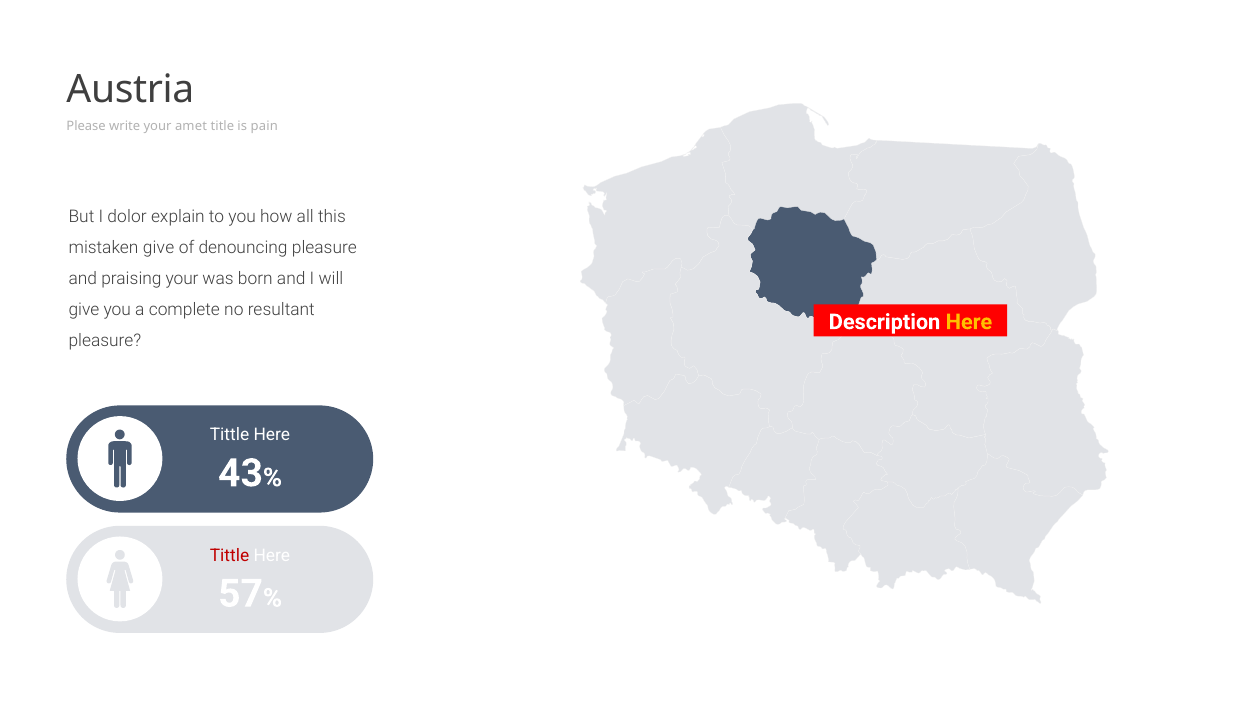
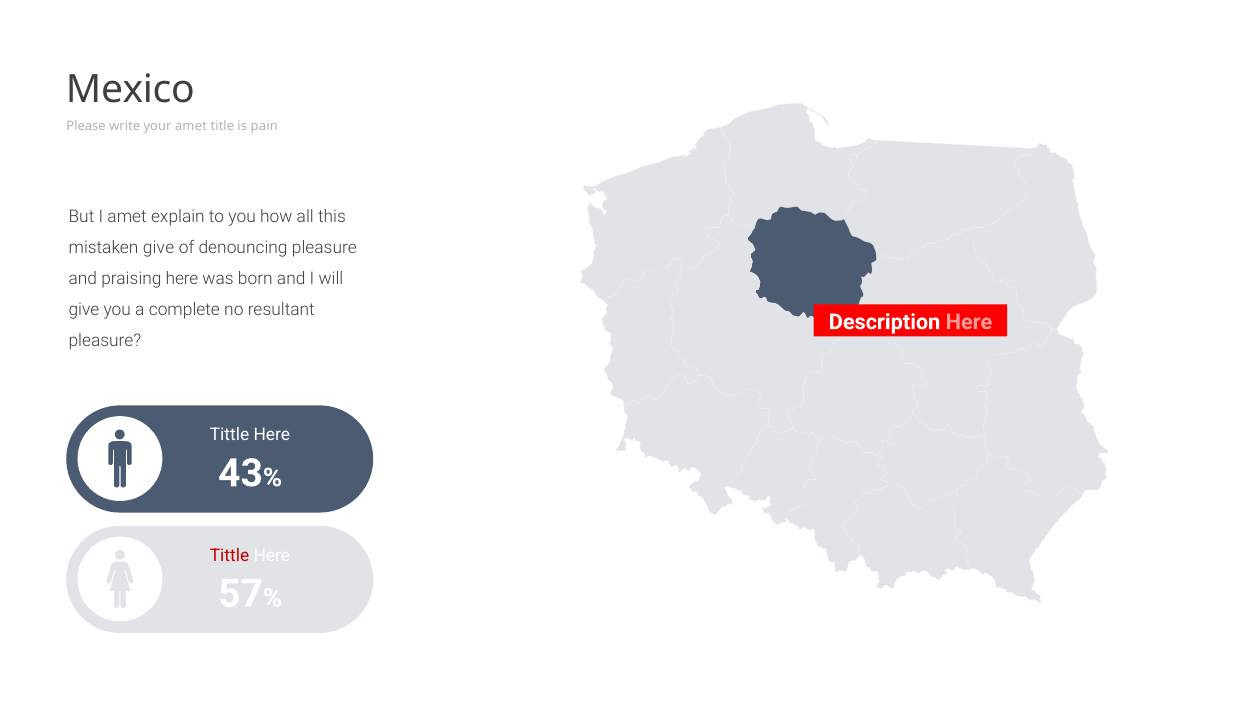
Austria: Austria -> Mexico (130, 90)
I dolor: dolor -> amet (127, 216)
praising your: your -> here (182, 279)
Here colour: yellow -> pink (969, 322)
